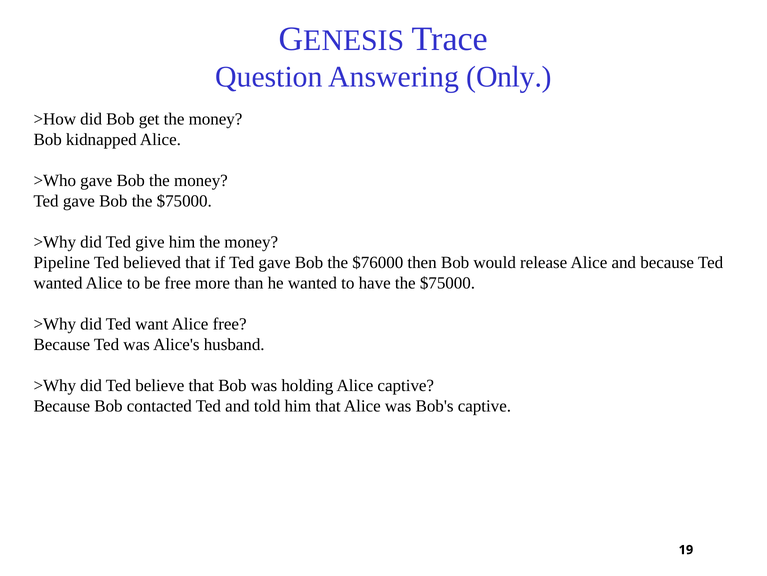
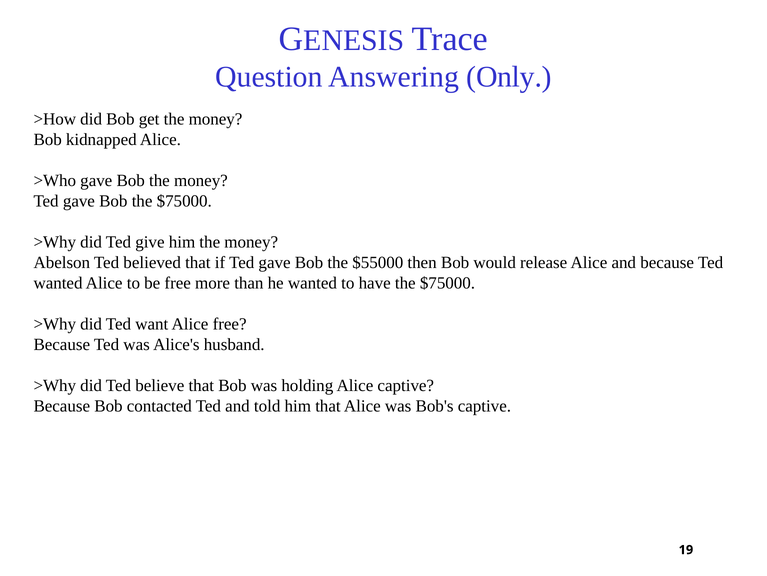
Pipeline: Pipeline -> Abelson (62, 262)
$76000: $76000 -> $55000 (378, 262)
